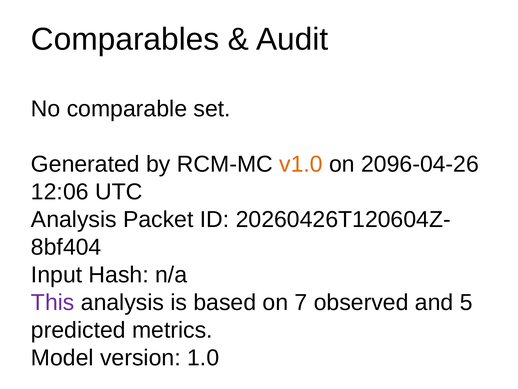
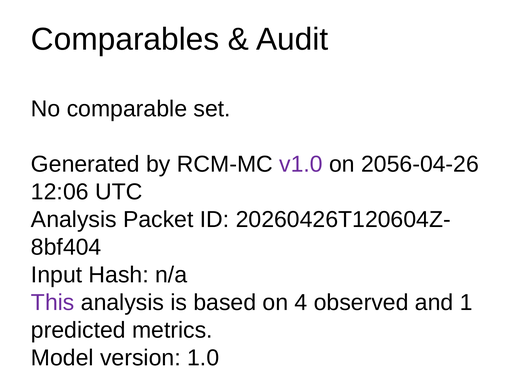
v1.0 colour: orange -> purple (301, 164)
2096-04-26: 2096-04-26 -> 2056-04-26 (420, 164)
7: 7 -> 4 (301, 302)
5: 5 -> 1 (466, 302)
